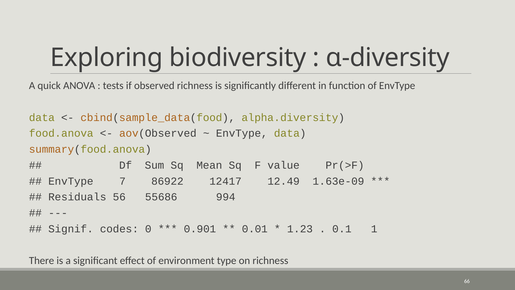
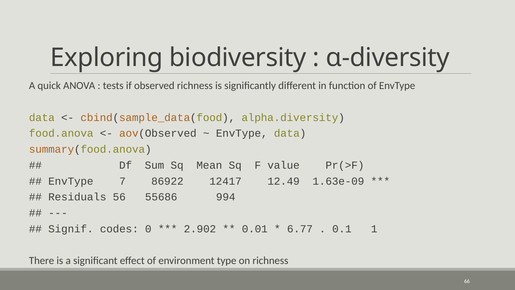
0.901: 0.901 -> 2.902 (200, 229)
1.23: 1.23 -> 6.77 (300, 229)
